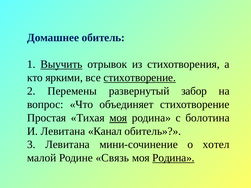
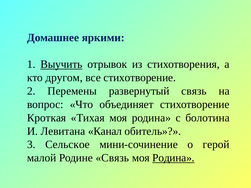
Домашнее обитель: обитель -> яркими (103, 38)
яркими: яркими -> другом (64, 78)
стихотворение underline: present -> none (140, 78)
развернутый забор: забор -> связь (194, 91)
Простая: Простая -> Кроткая (47, 118)
моя underline: present -> none (118, 118)
3 Левитана: Левитана -> Сельское (67, 145)
хотел: хотел -> герой (216, 145)
